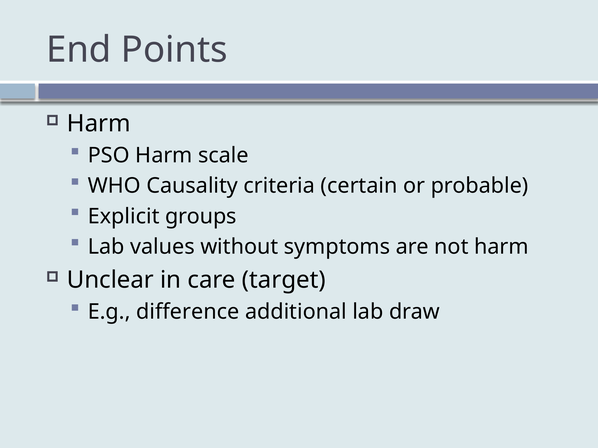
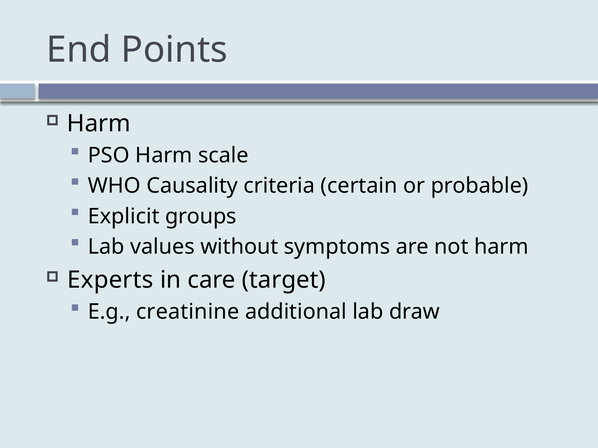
Unclear: Unclear -> Experts (110, 280)
difference: difference -> creatinine (188, 312)
